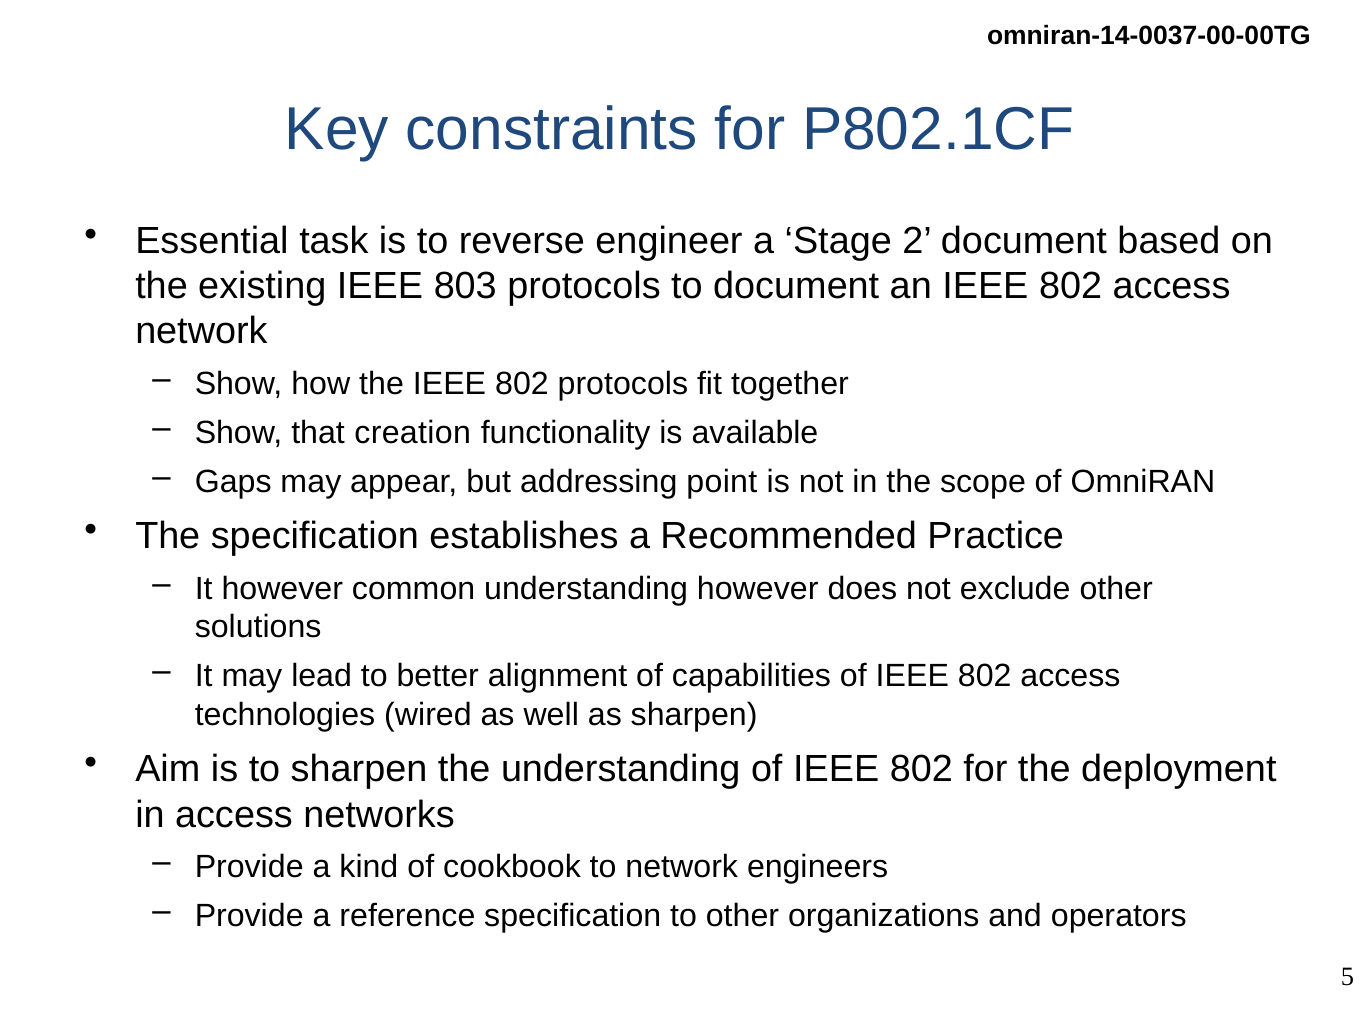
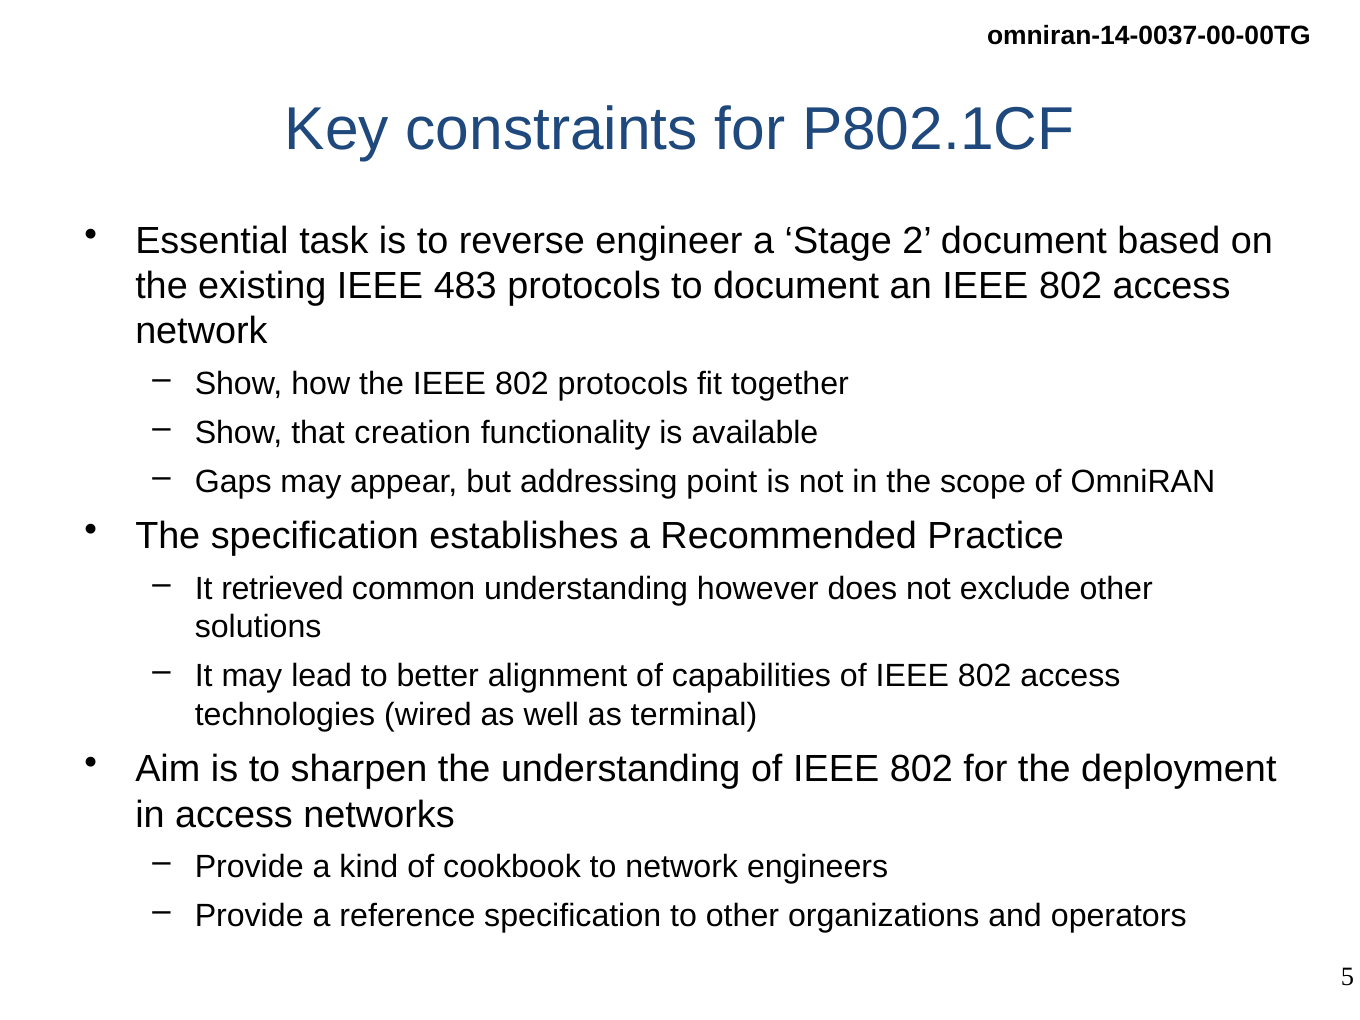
803: 803 -> 483 (465, 286)
It however: however -> retrieved (282, 589)
as sharpen: sharpen -> terminal (694, 715)
